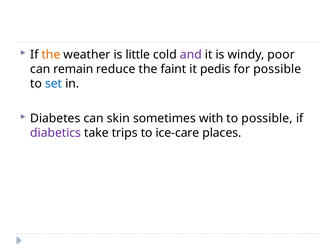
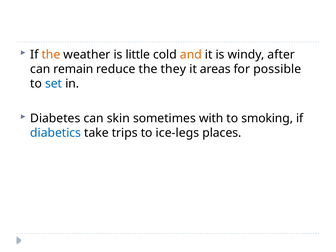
and colour: purple -> orange (191, 55)
poor: poor -> after (281, 55)
faint: faint -> they (173, 69)
pedis: pedis -> areas (215, 69)
to possible: possible -> smoking (267, 118)
diabetics colour: purple -> blue (56, 133)
ice-care: ice-care -> ice-legs (177, 133)
